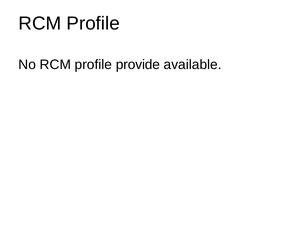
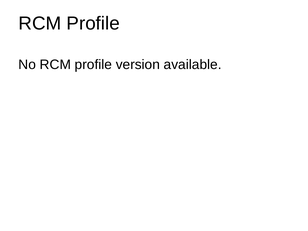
provide: provide -> version (138, 65)
